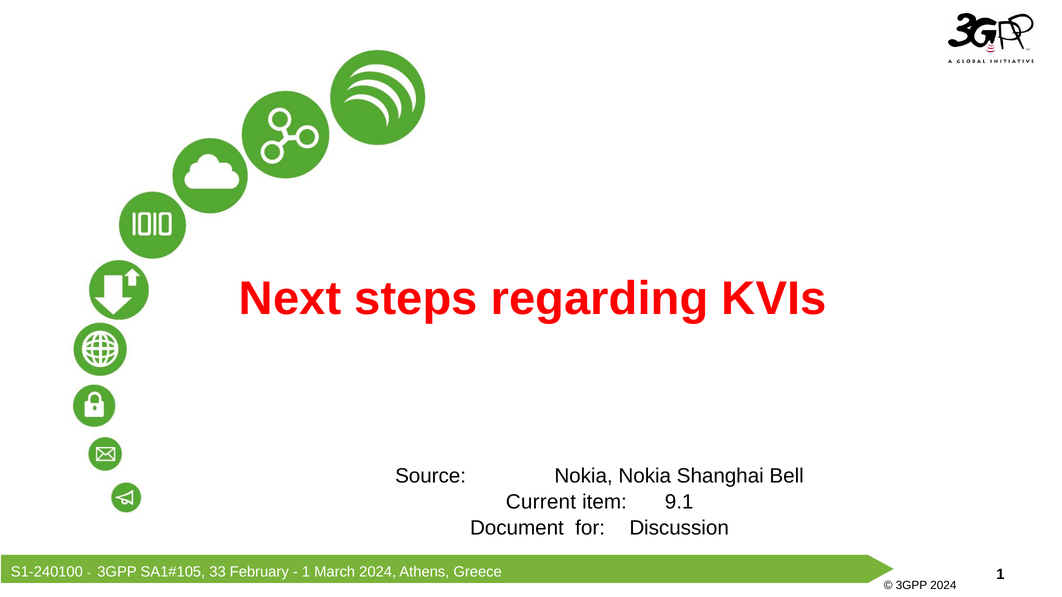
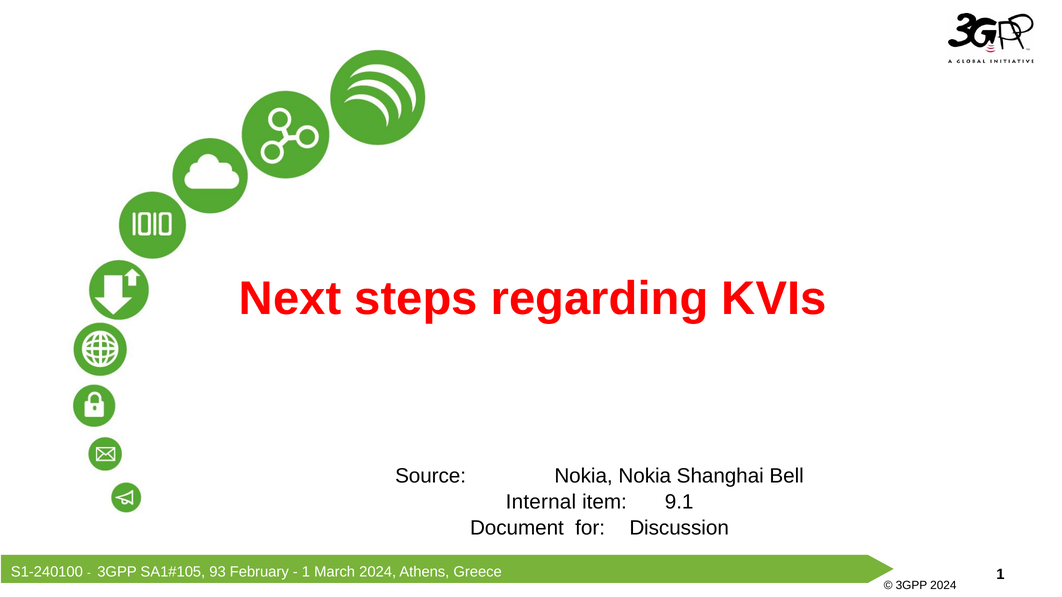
Current: Current -> Internal (541, 502)
33: 33 -> 93 (218, 572)
